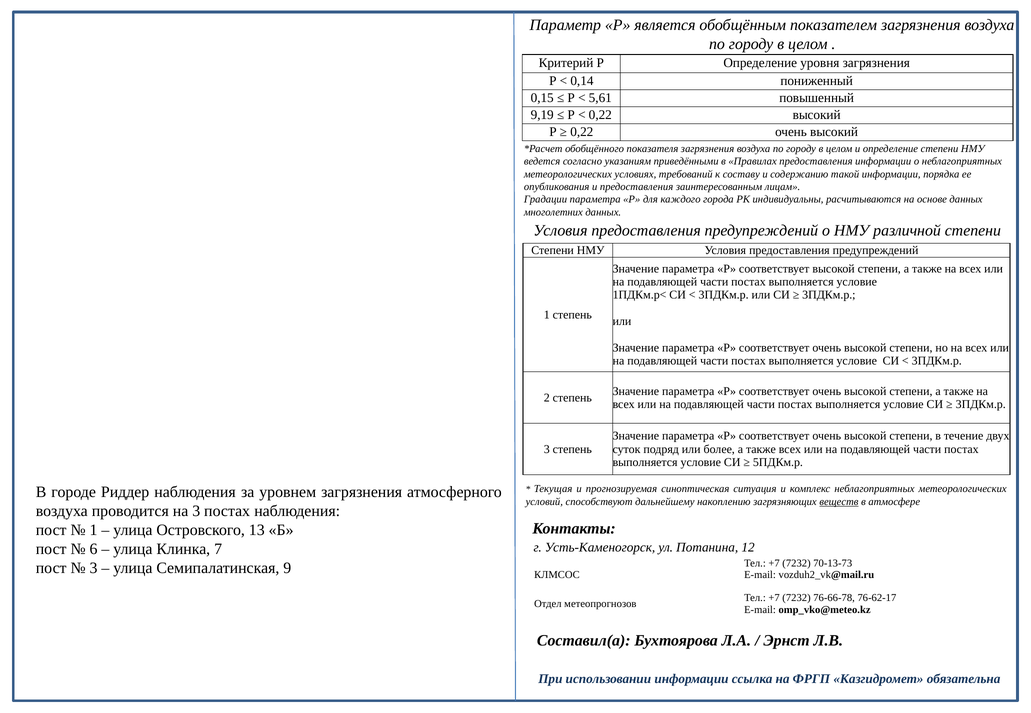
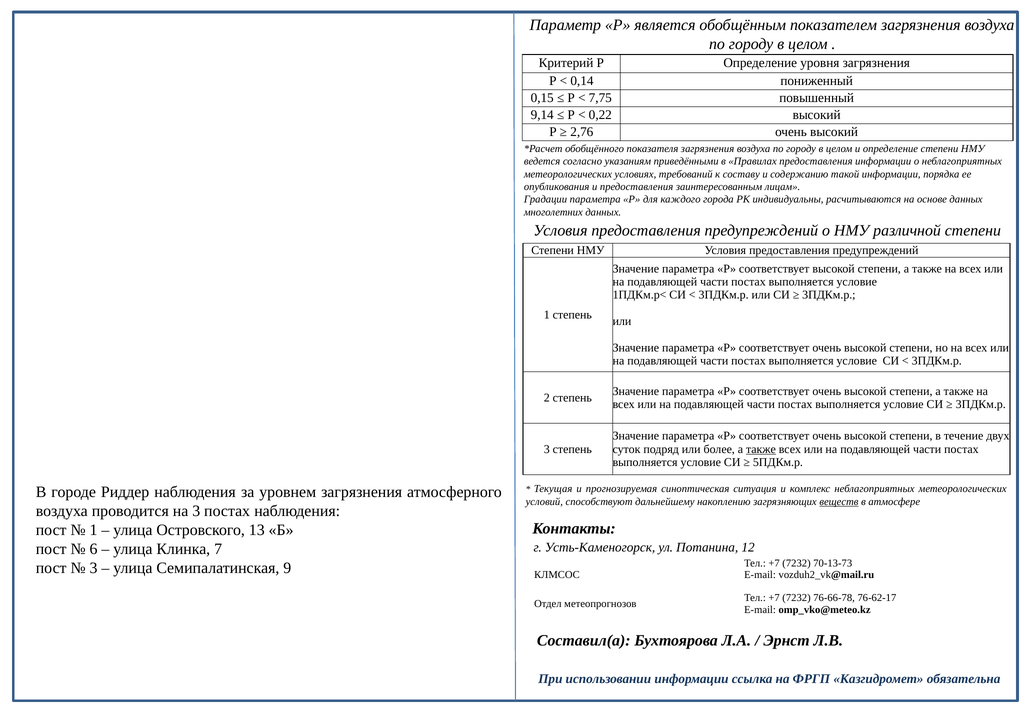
5,61: 5,61 -> 7,75 (600, 98)
9,19: 9,19 -> 9,14 (542, 115)
0,22: 0,22 -> 2,76 (582, 132)
также underline: none -> present (761, 450)
